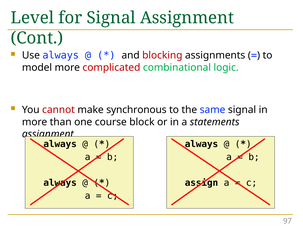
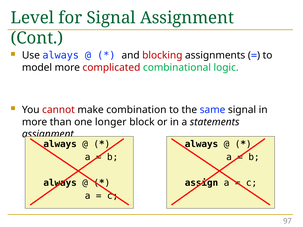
synchronous: synchronous -> combination (136, 110)
course: course -> longer (111, 122)
